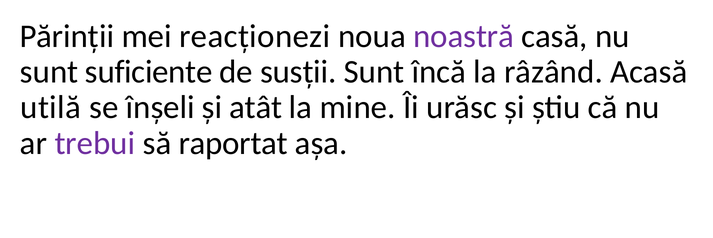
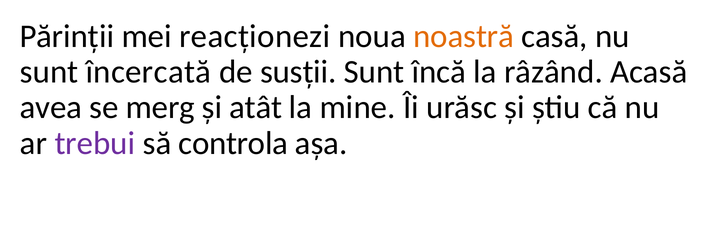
noastră colour: purple -> orange (464, 36)
suficiente: suficiente -> încercată (148, 72)
utilă: utilă -> avea (51, 107)
înșeli: înșeli -> merg (160, 107)
raportat: raportat -> controla (233, 143)
